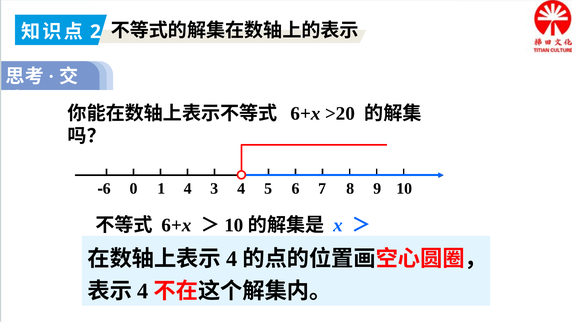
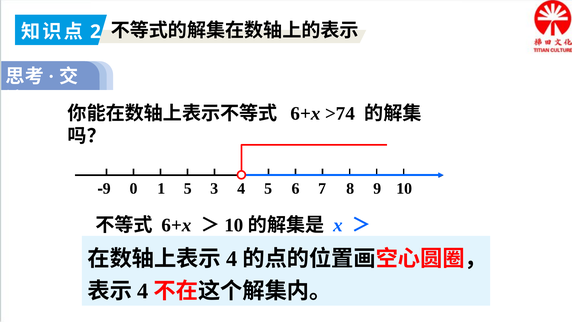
>20: >20 -> >74 (340, 113)
6: 6 -> 9 (107, 189)
1 4: 4 -> 5 (188, 189)
